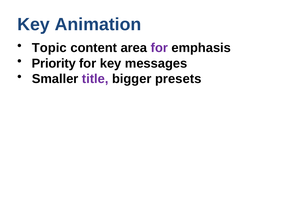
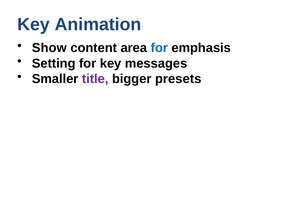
Topic: Topic -> Show (49, 48)
for colour: purple -> blue (159, 48)
Priority: Priority -> Setting (54, 63)
